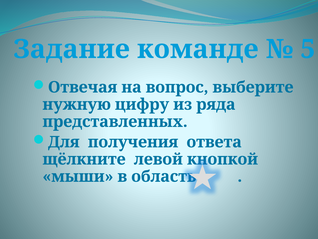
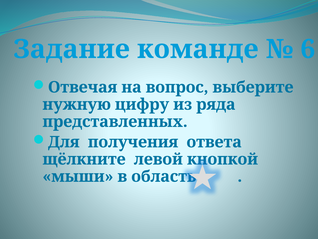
5: 5 -> 6 (308, 49)
